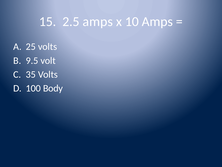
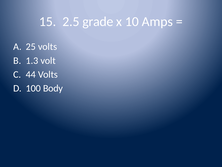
2.5 amps: amps -> grade (98, 21)
9.5: 9.5 -> 1.3 (32, 60)
35: 35 -> 44 (31, 74)
